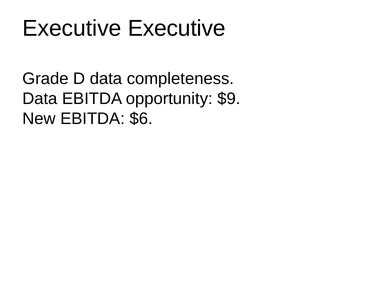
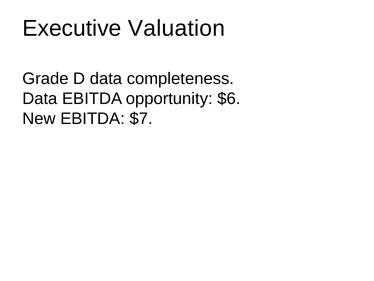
Executive Executive: Executive -> Valuation (177, 28)
$9: $9 -> $6 (229, 98)
$6: $6 -> $7 (141, 118)
